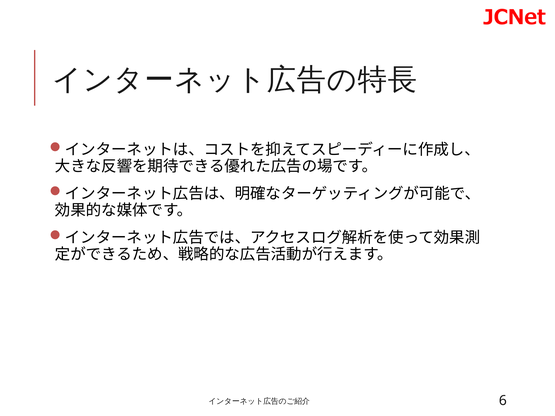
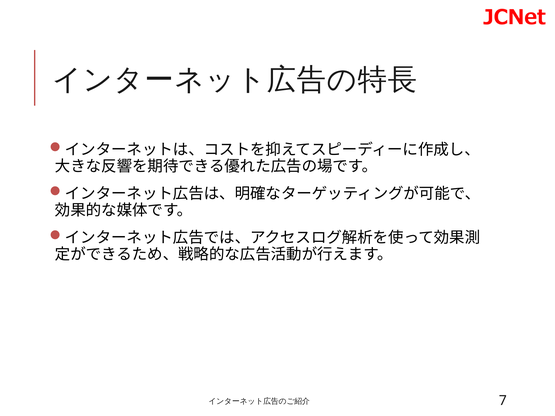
6: 6 -> 7 (503, 401)
